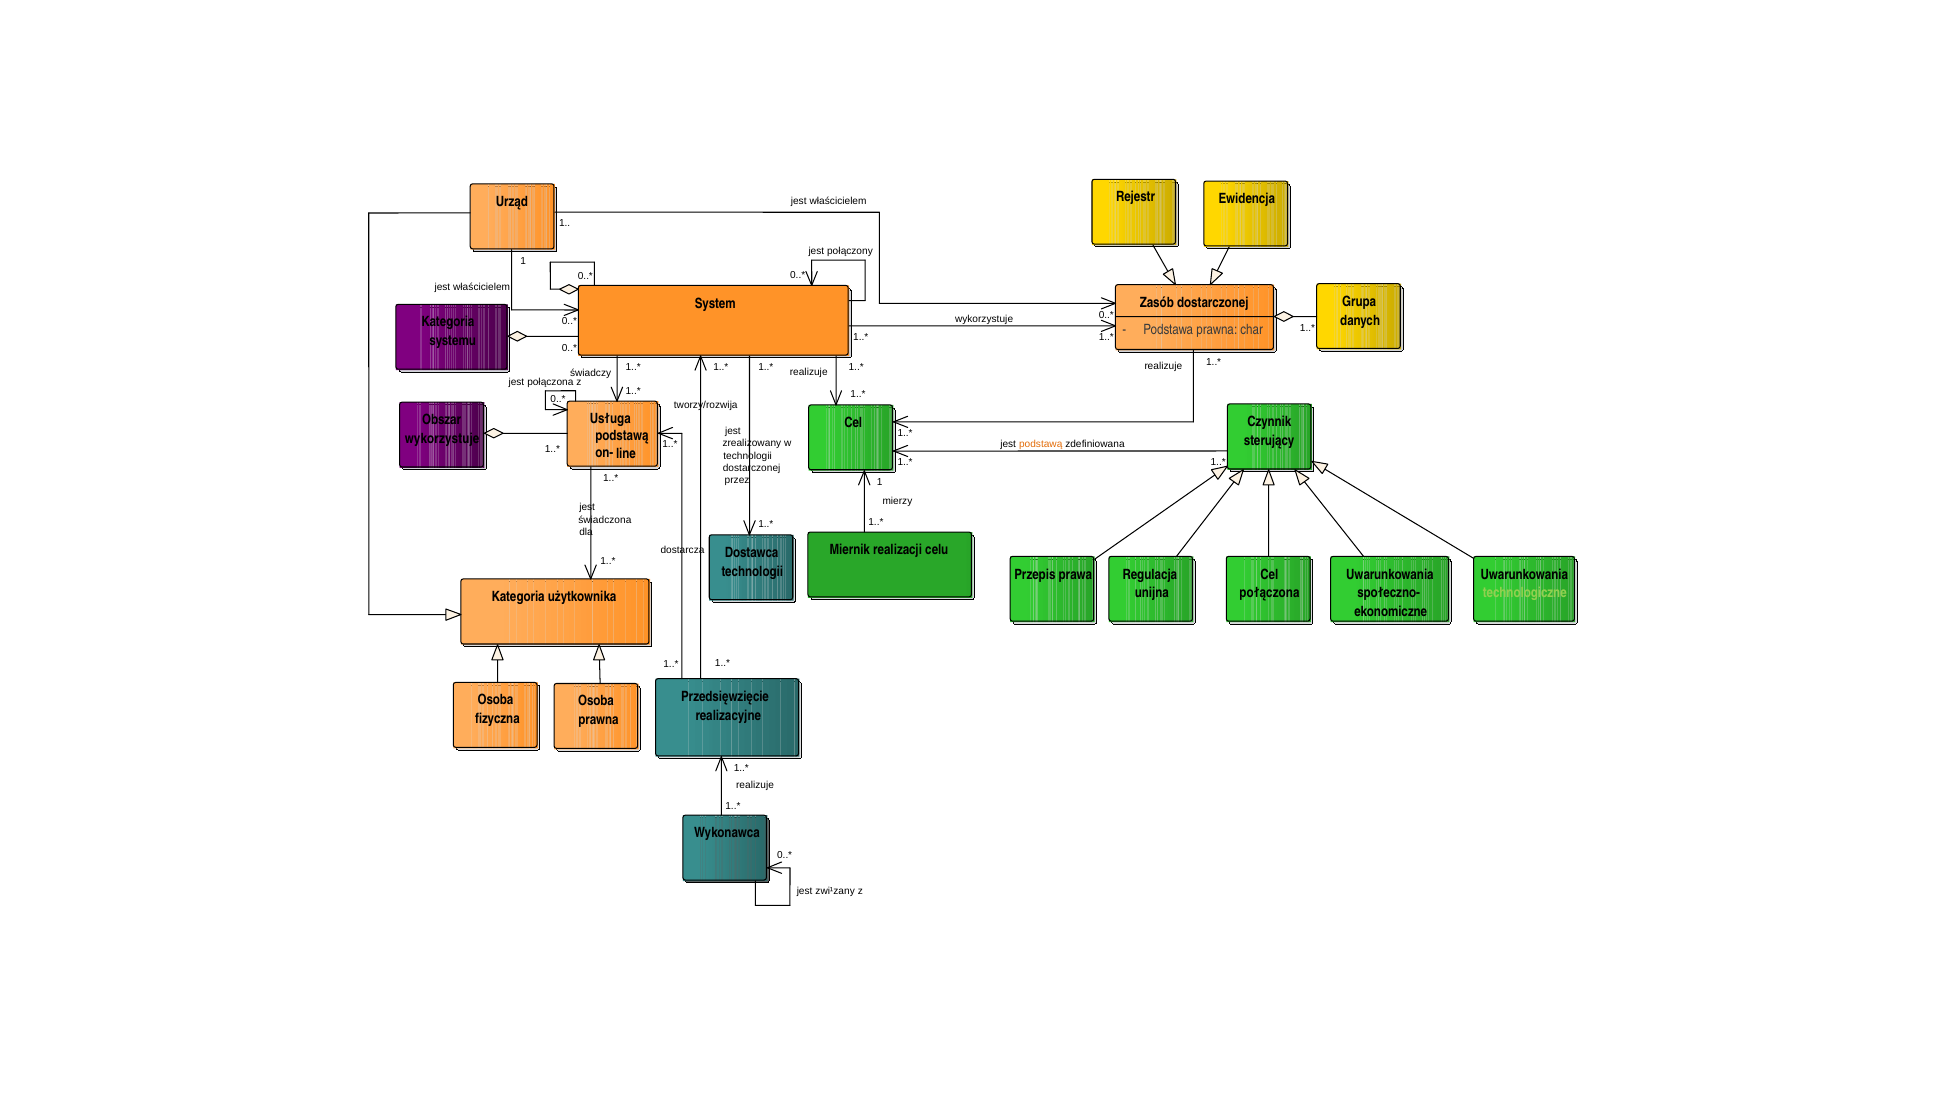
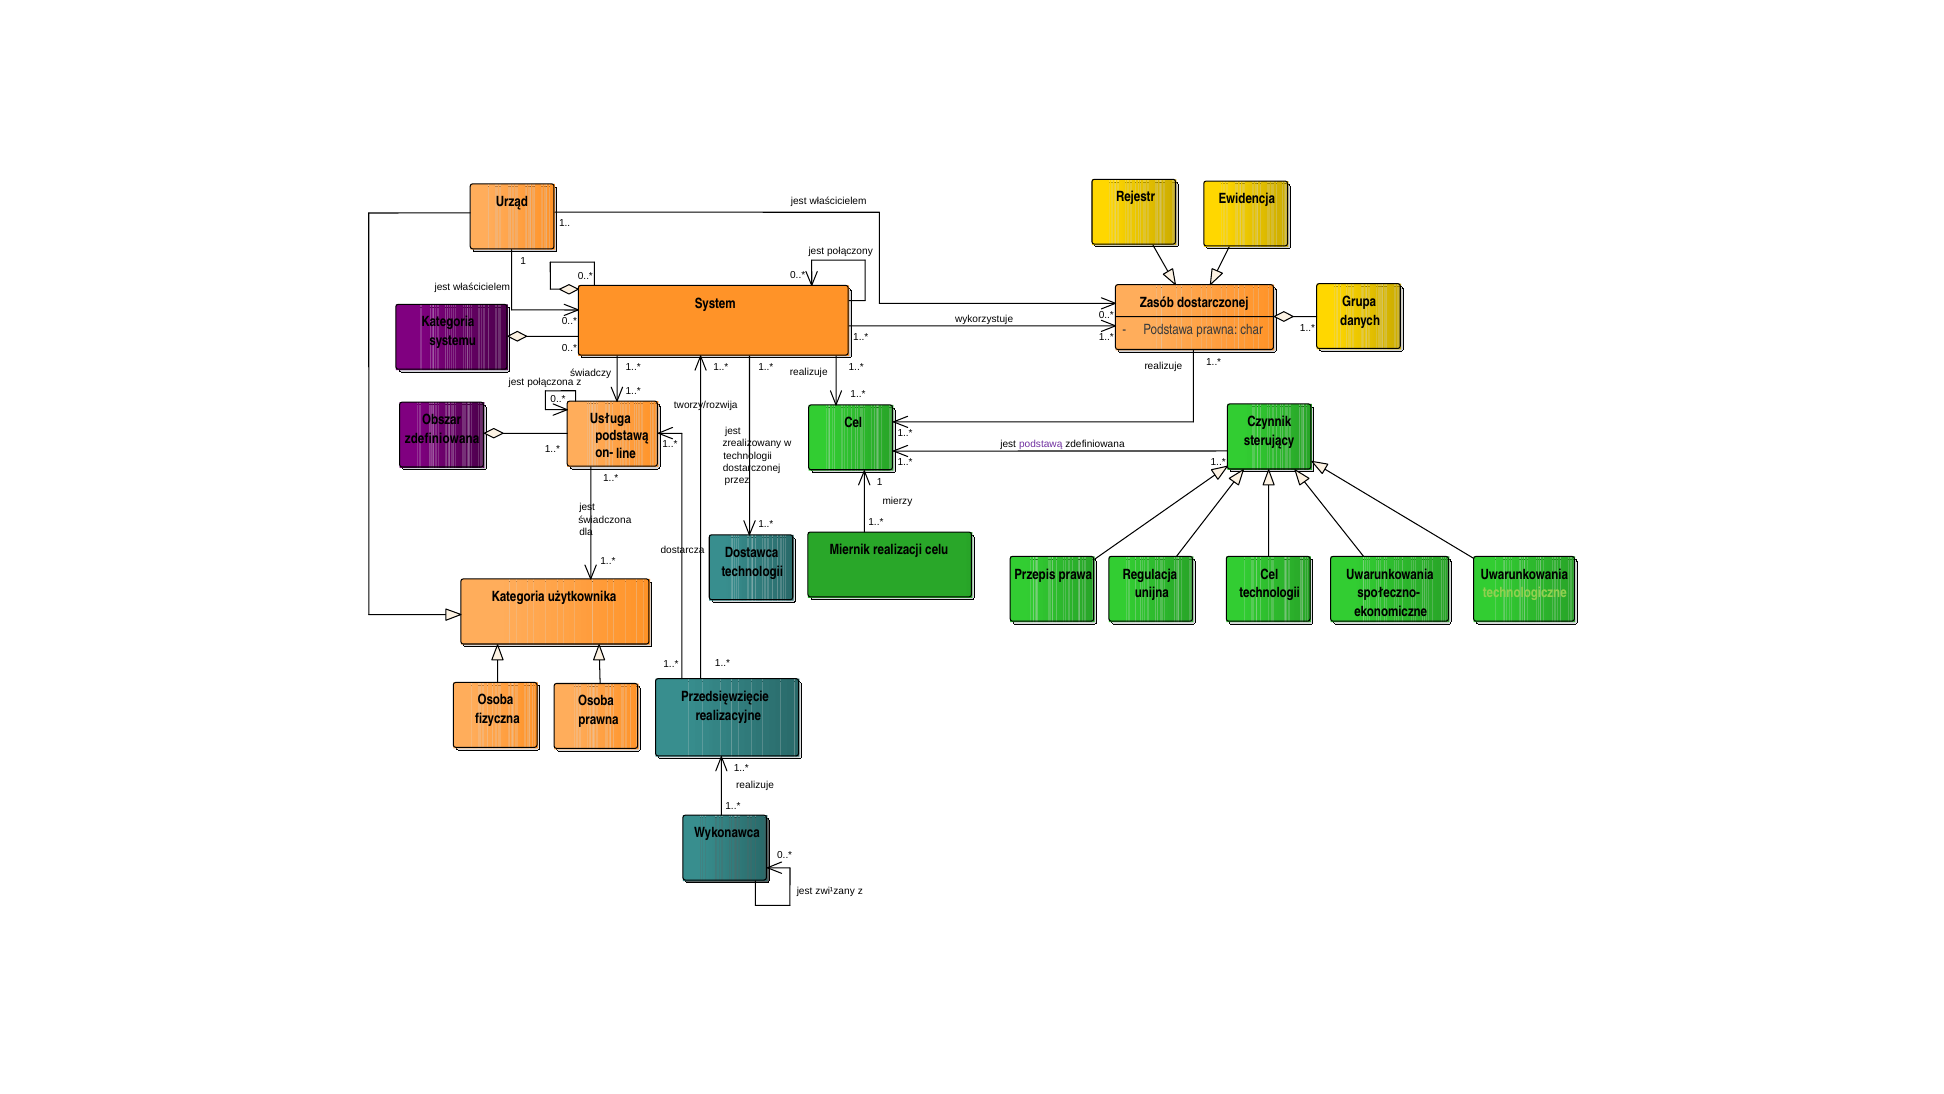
wykorzystuje: wykorzystuje -> zdefiniowana (442, 439)
podstawą colour: orange -> purple (1041, 444)
połączona: połączona -> technologii (1270, 593)
